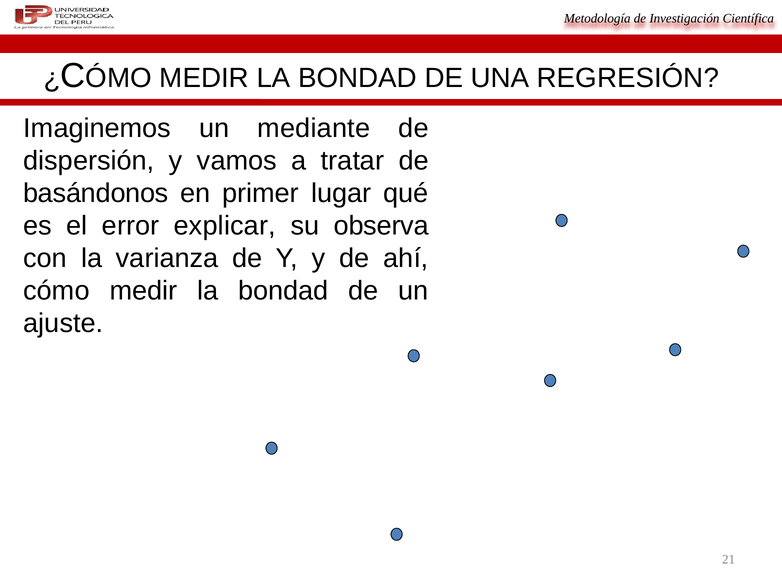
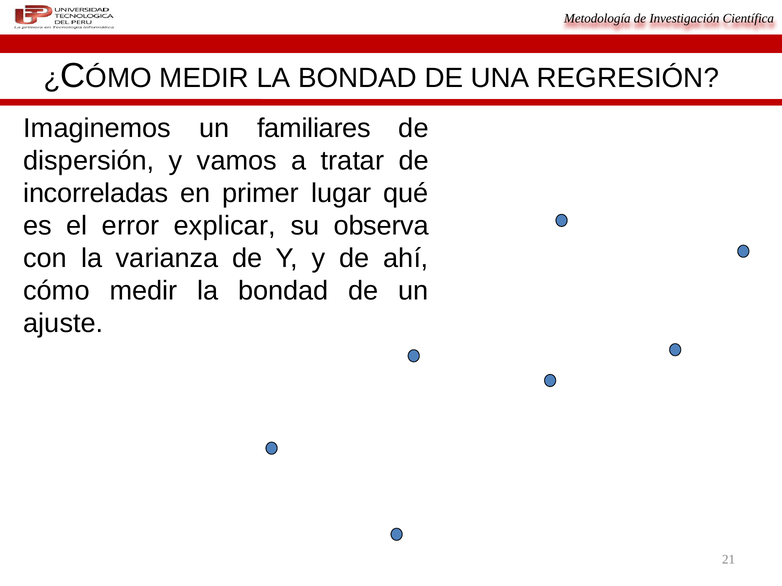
mediante: mediante -> familiares (314, 128)
basándonos: basándonos -> incorreladas (96, 193)
